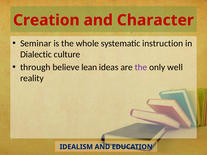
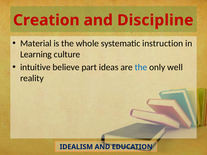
Character: Character -> Discipline (155, 20)
Seminar: Seminar -> Material (36, 43)
Dialectic: Dialectic -> Learning (36, 54)
through: through -> intuitive (35, 67)
lean: lean -> part (89, 67)
the colour: purple -> blue (141, 67)
